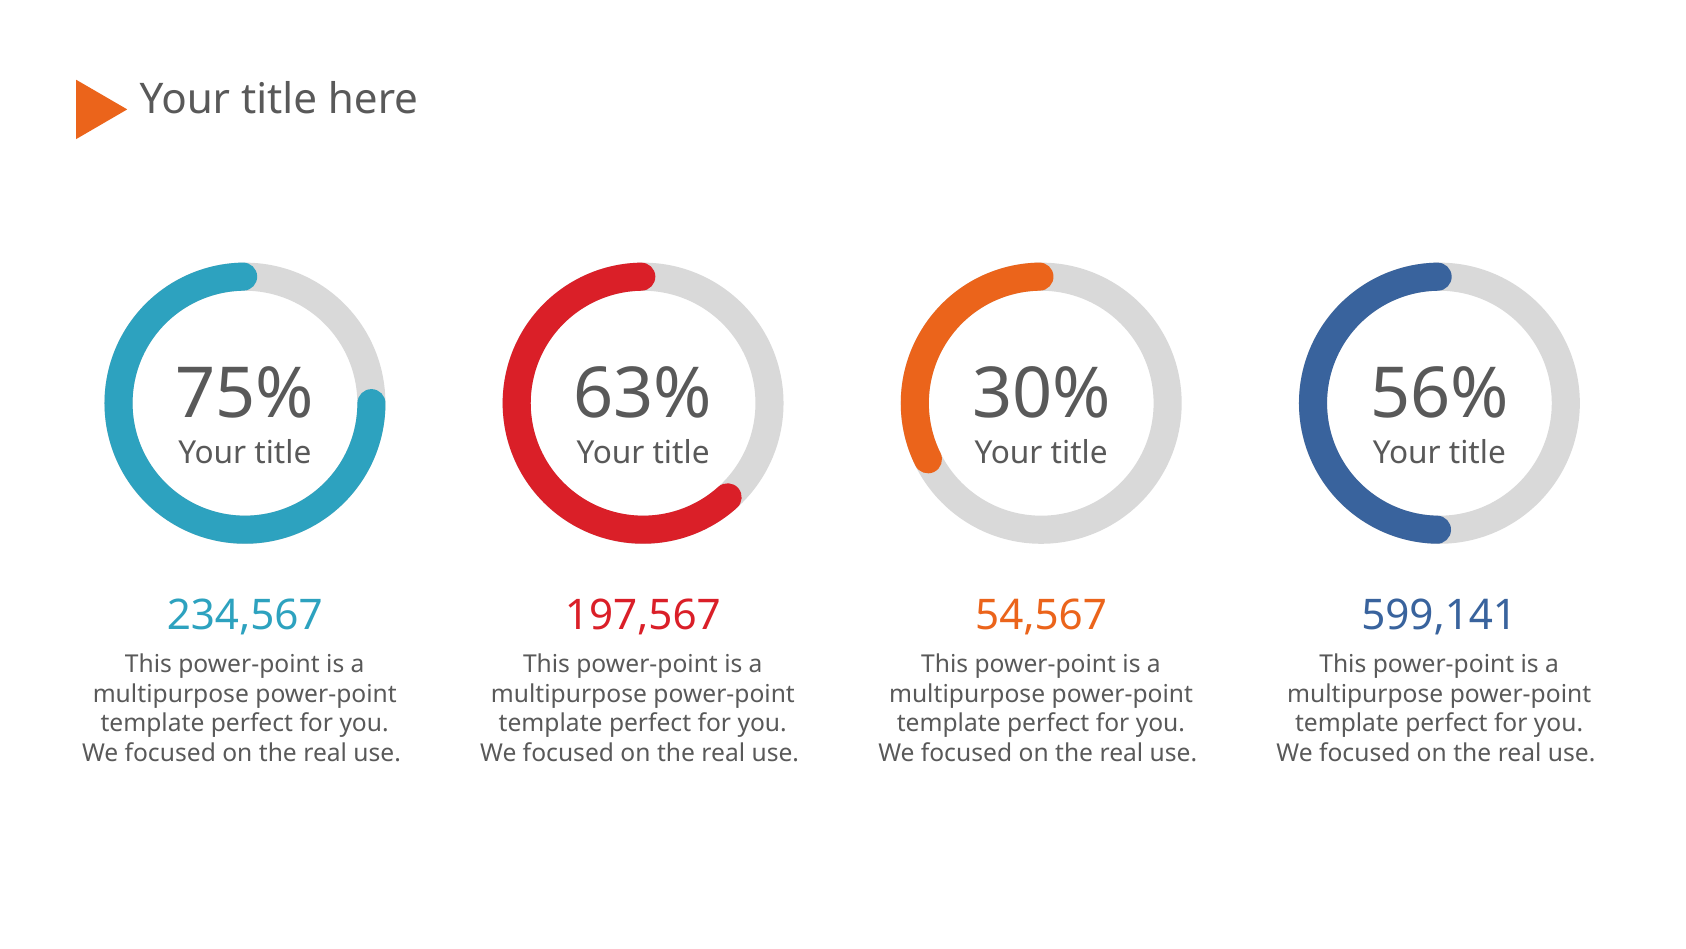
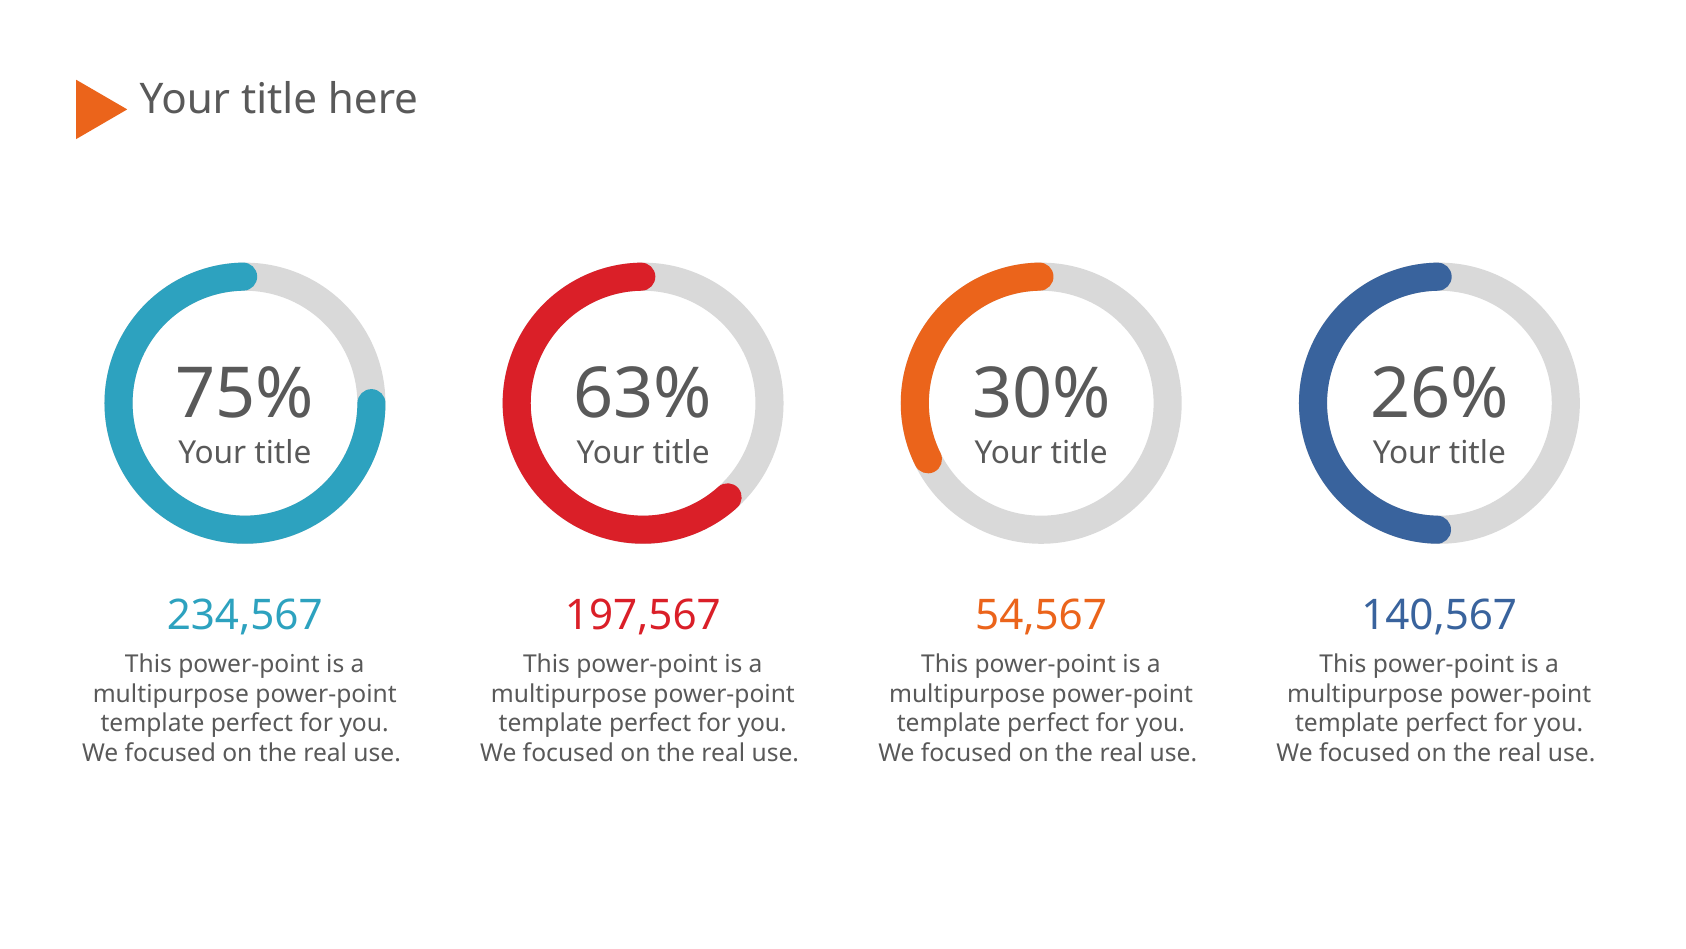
56%: 56% -> 26% (1439, 394)
599,141: 599,141 -> 140,567 (1439, 615)
